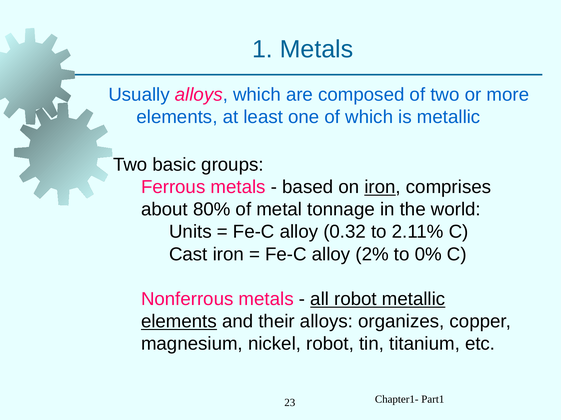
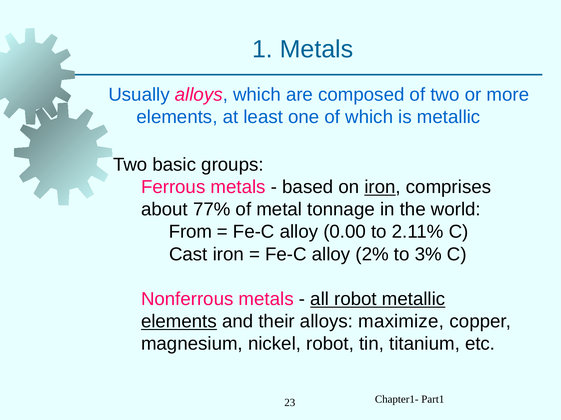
80%: 80% -> 77% (212, 210)
Units: Units -> From (190, 232)
0.32: 0.32 -> 0.00 (345, 232)
0%: 0% -> 3% (428, 255)
organizes: organizes -> maximize (401, 322)
